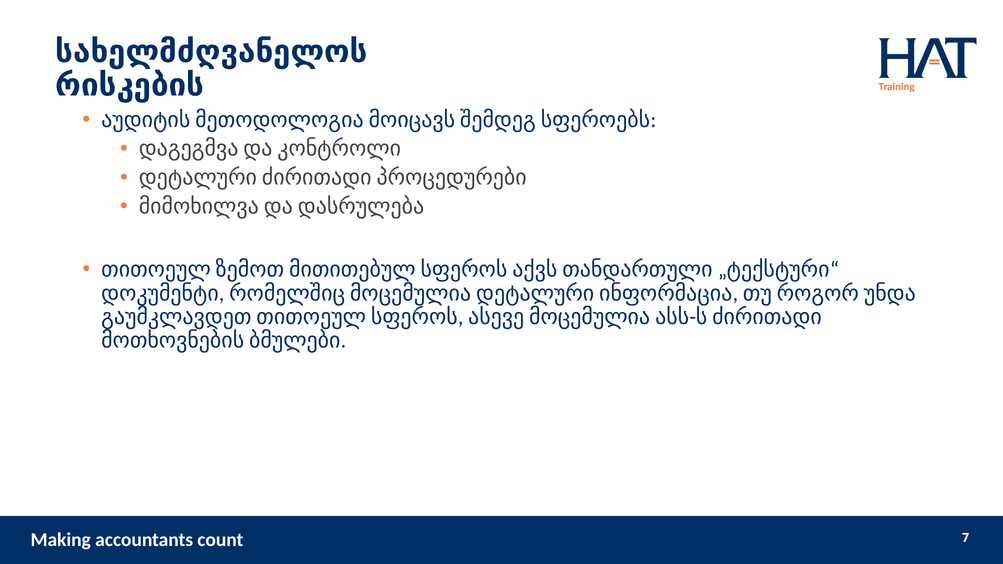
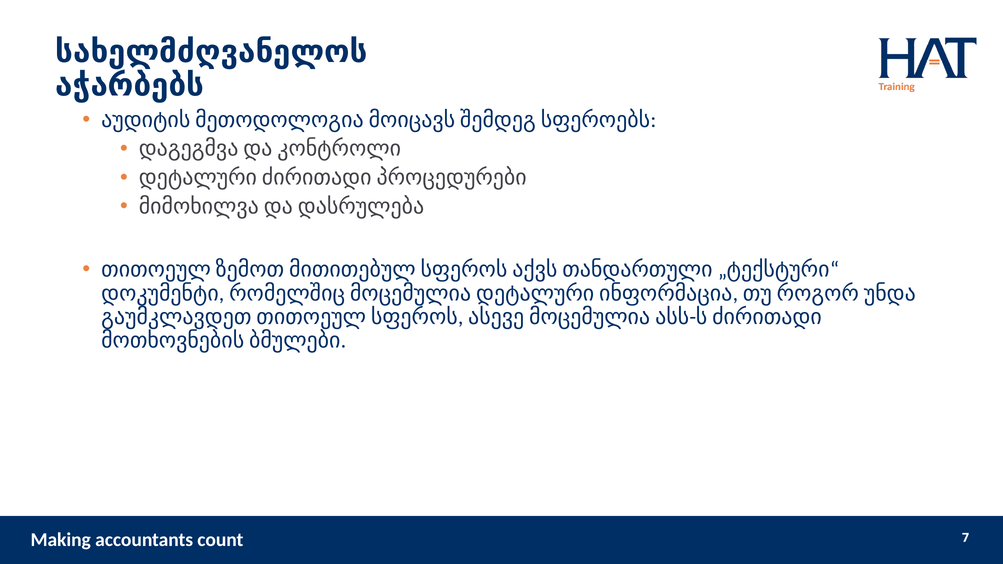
რისკების: რისკების -> აჭარბებს (130, 86)
